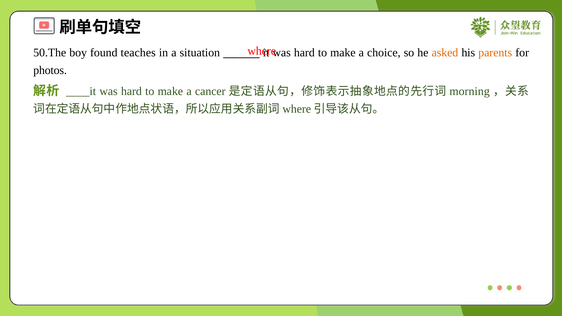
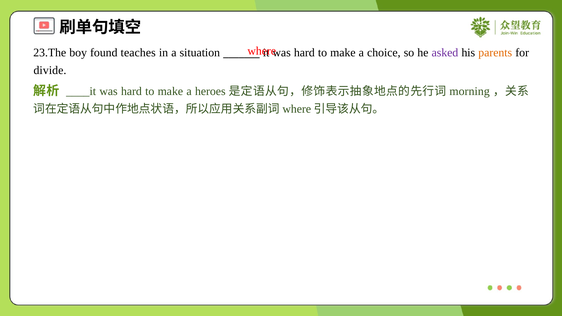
50.The: 50.The -> 23.The (50, 53)
asked colour: orange -> purple (445, 53)
photos: photos -> divide (50, 70)
cancer: cancer -> heroes (210, 91)
